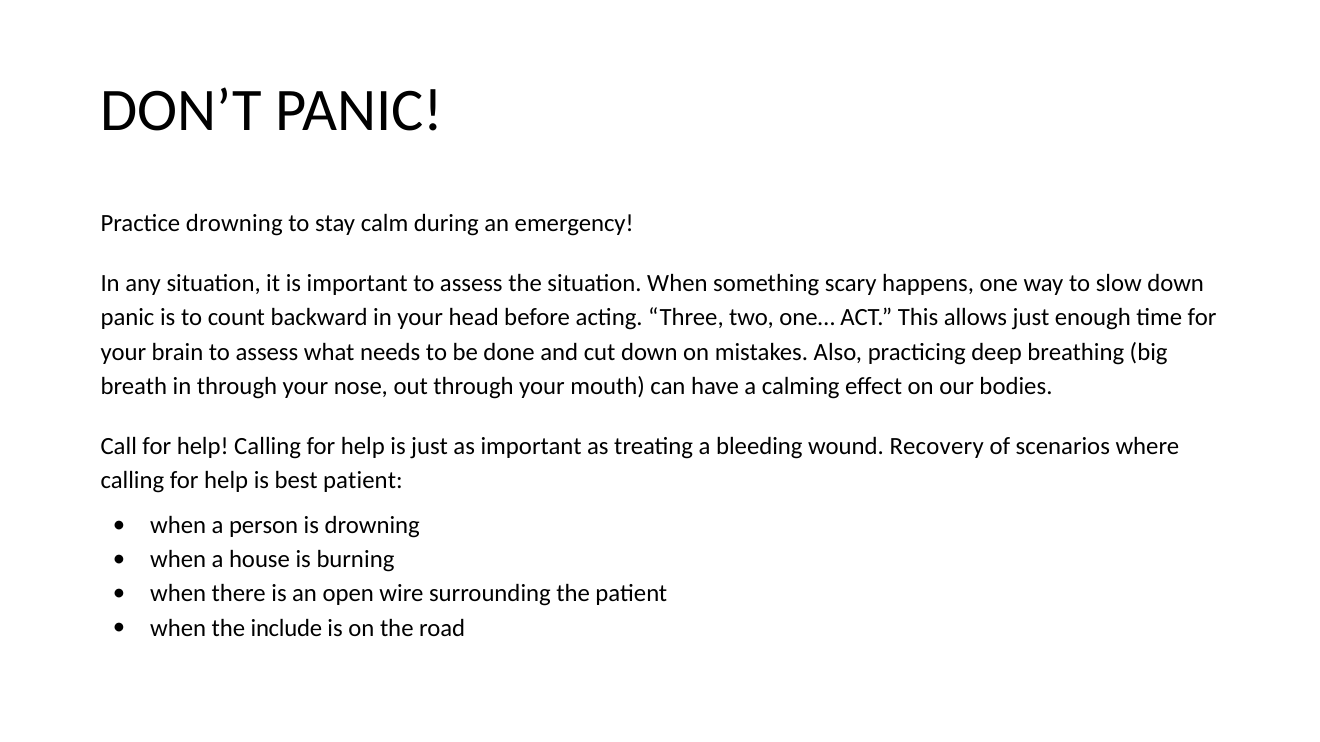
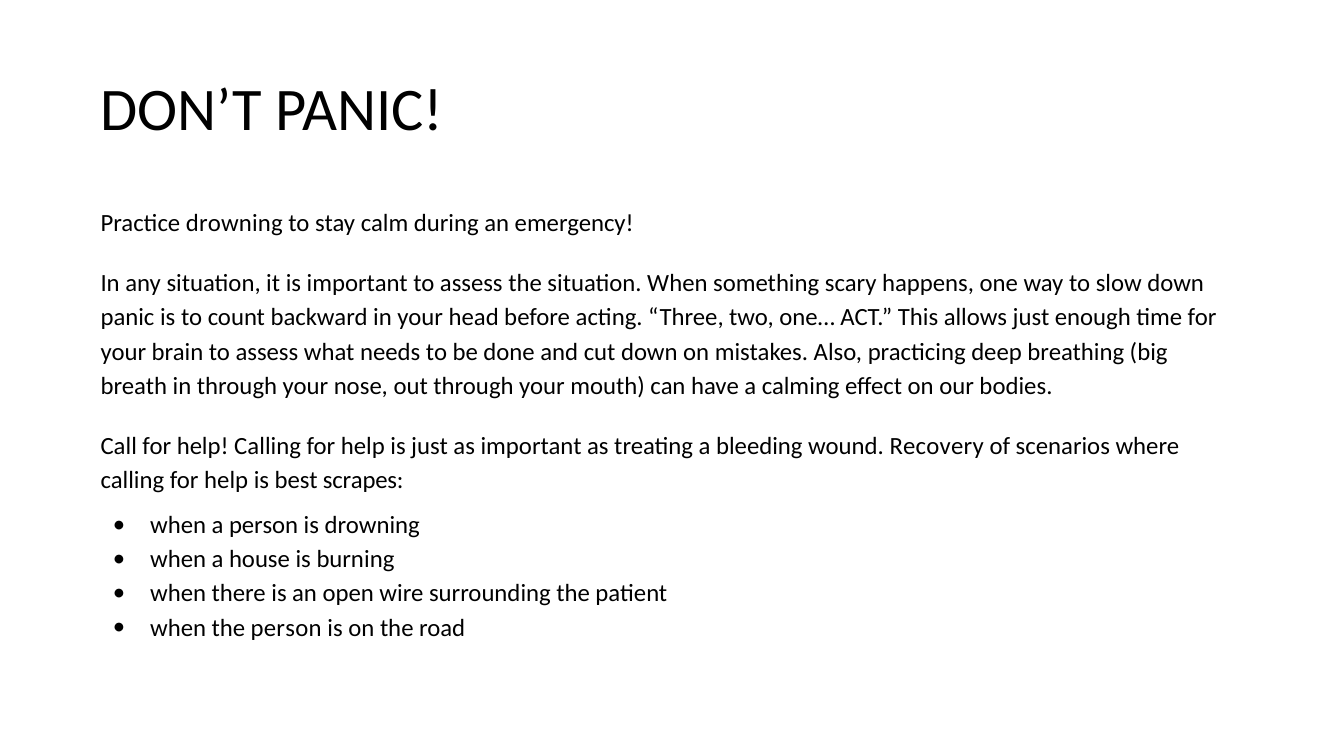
best patient: patient -> scrapes (363, 481)
the include: include -> person (286, 628)
